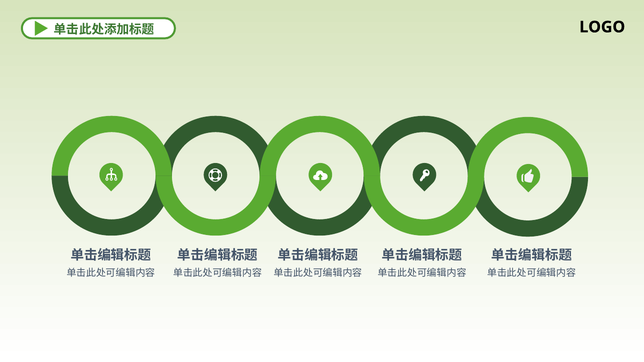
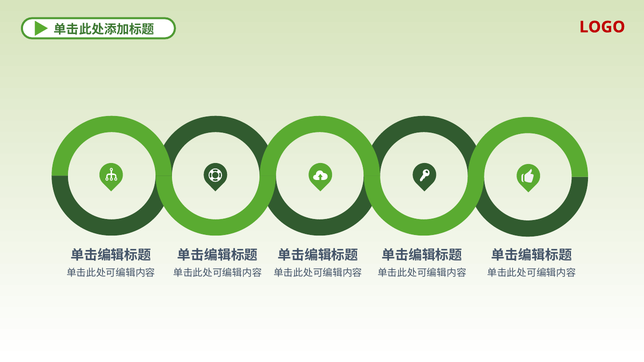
LOGO colour: black -> red (602, 27)
